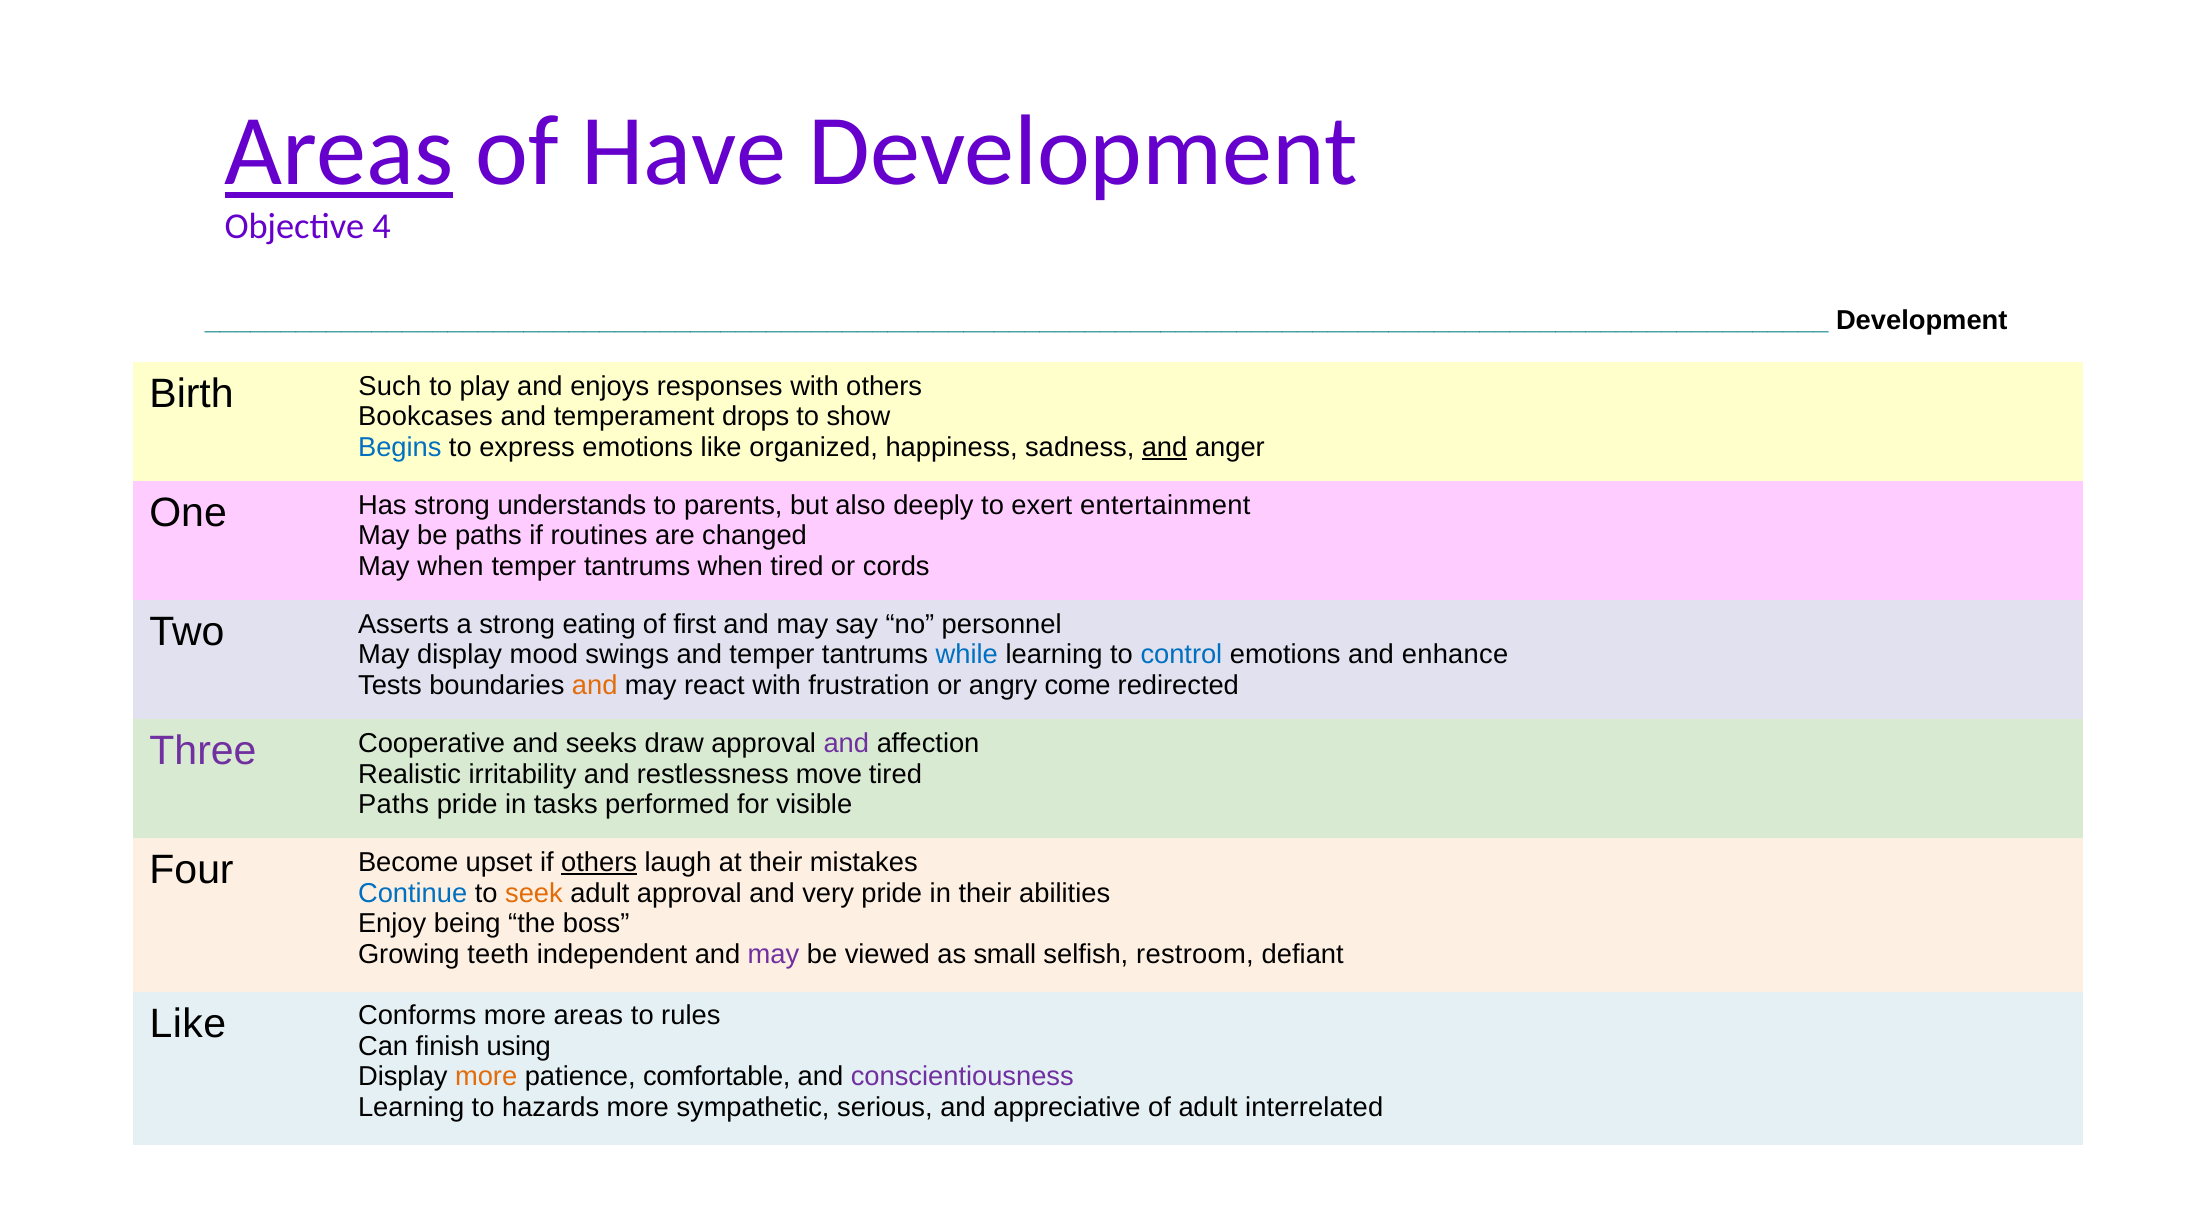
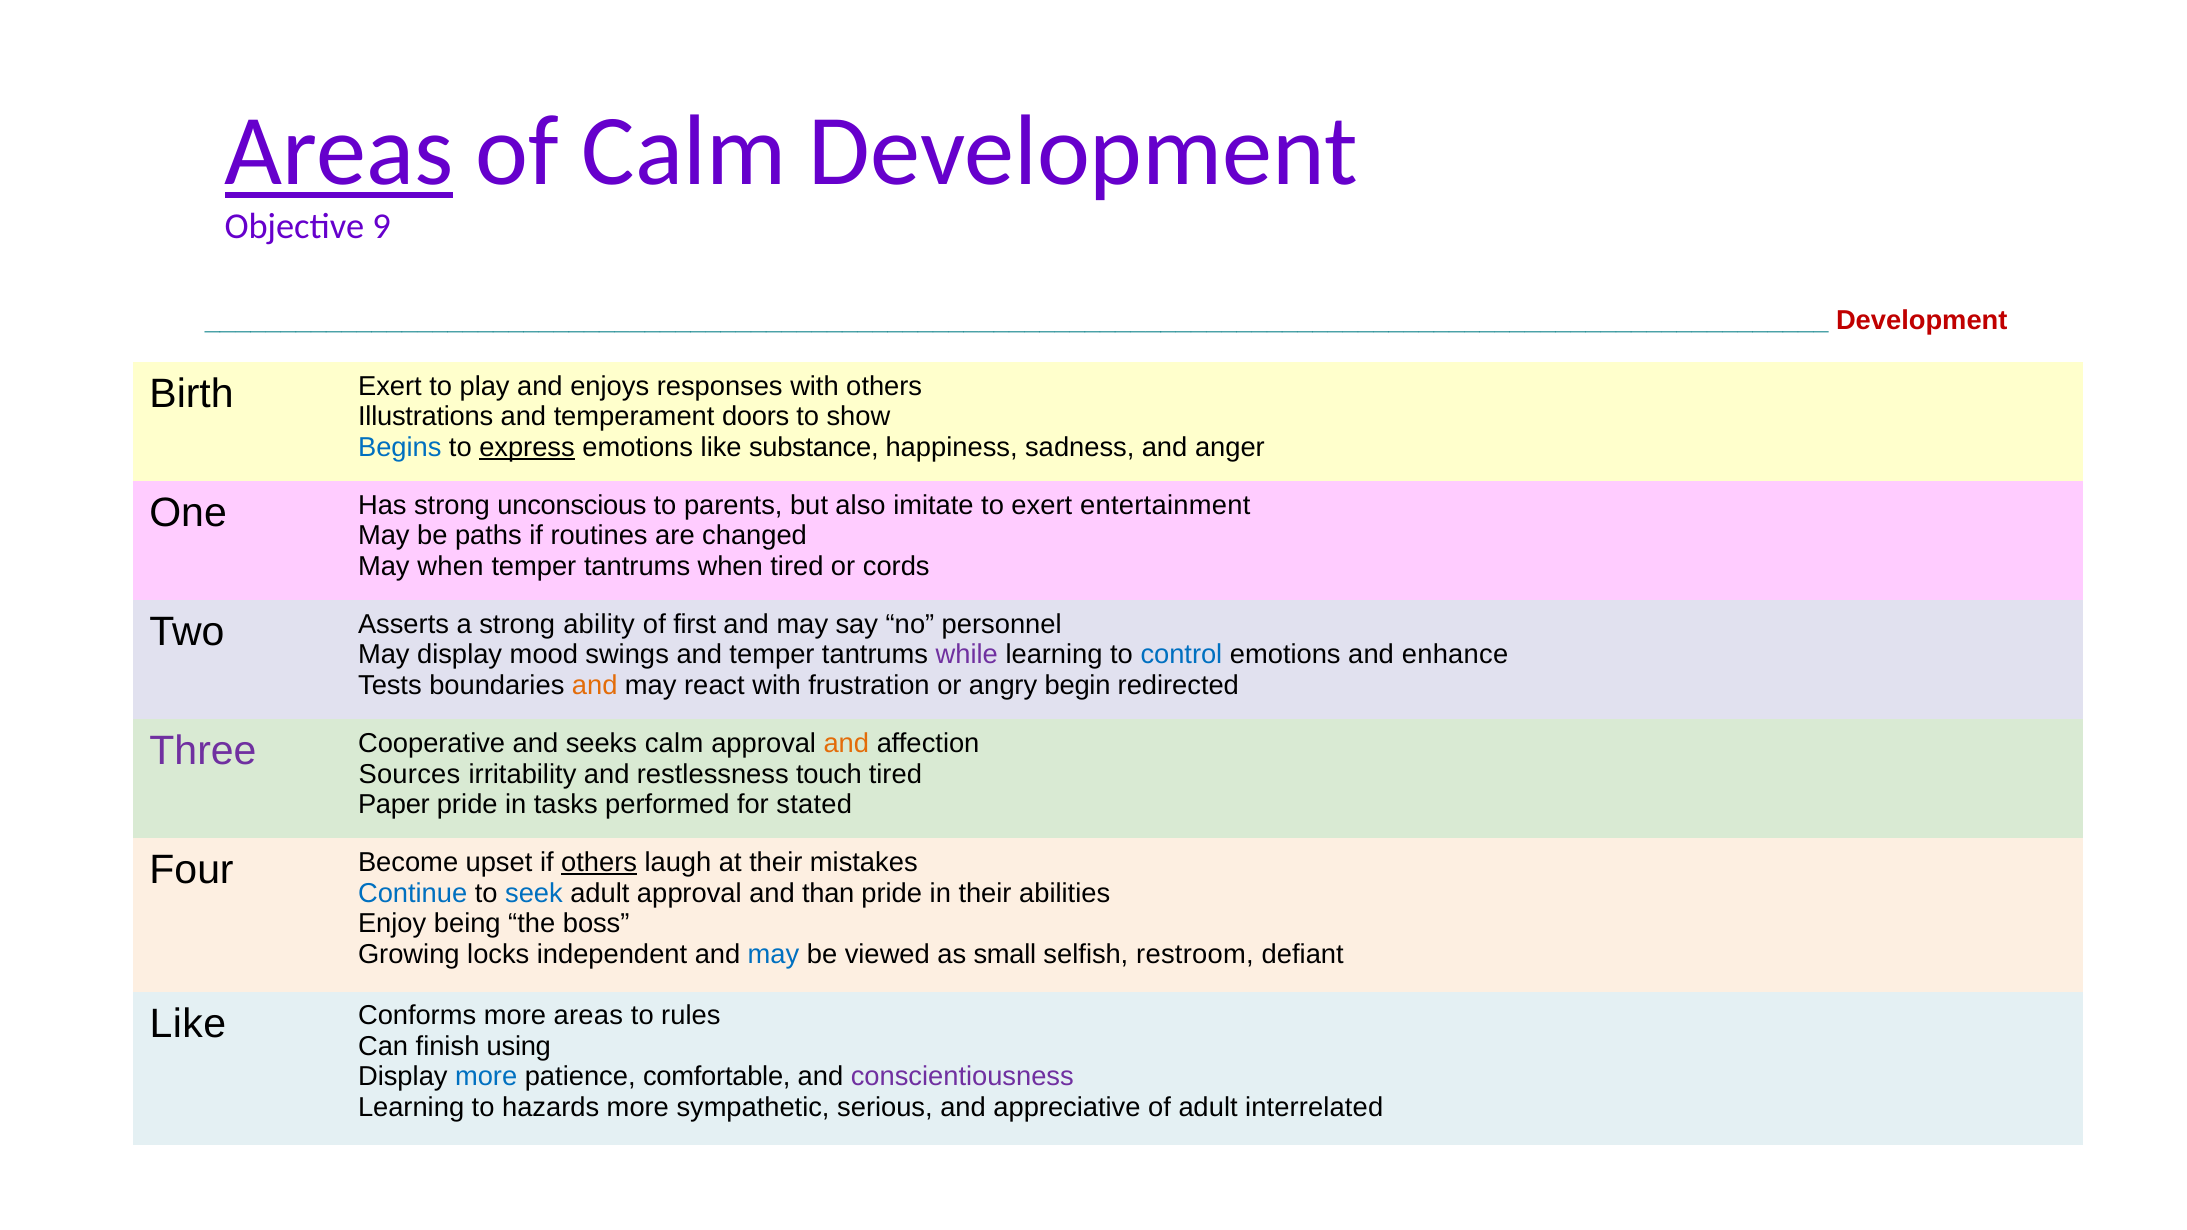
of Have: Have -> Calm (684, 152)
4: 4 -> 9 (381, 226)
Development colour: black -> red (1922, 321)
Birth Such: Such -> Exert (390, 386)
Bookcases: Bookcases -> Illustrations (426, 417)
drops: drops -> doors (756, 417)
express underline: none -> present (527, 447)
organized: organized -> substance (814, 447)
and underline: present -> none (1165, 447)
understands: understands -> unconscious (572, 505)
deeply: deeply -> imitate (933, 505)
eating: eating -> ability (599, 624)
while colour: blue -> purple (967, 655)
come: come -> begin (1078, 686)
seeks draw: draw -> calm (674, 743)
and colour: purple -> orange (846, 743)
Realistic: Realistic -> Sources (409, 774)
move: move -> touch (829, 774)
Paths: Paths -> Paper (394, 805)
visible: visible -> stated (814, 805)
seek colour: orange -> blue (534, 893)
very: very -> than (828, 893)
teeth: teeth -> locks (498, 954)
may colour: purple -> blue (774, 954)
more colour: orange -> blue (486, 1077)
